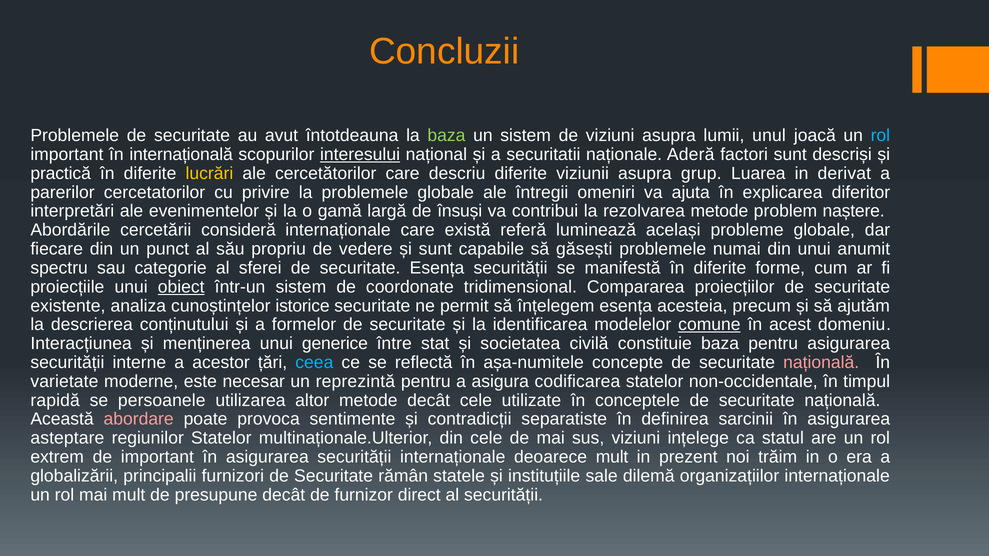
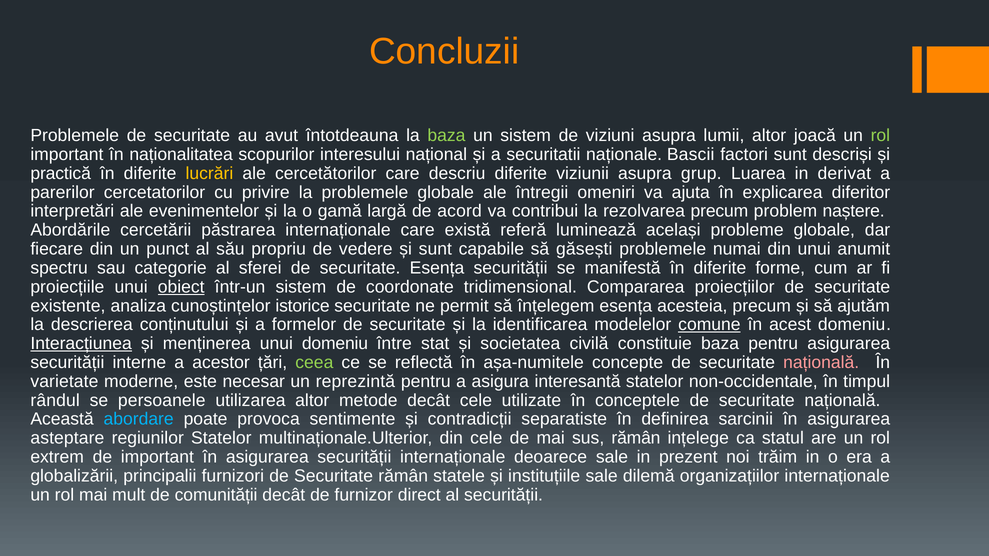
lumii unul: unul -> altor (769, 136)
rol colour: light blue -> light green (880, 136)
internațională: internațională -> naționalitatea (181, 155)
interesului underline: present -> none (360, 155)
Aderă: Aderă -> Bascii (691, 155)
însuși: însuși -> acord (460, 211)
rezolvarea metode: metode -> precum (719, 211)
consideră: consideră -> păstrarea (238, 230)
Interacțiunea underline: none -> present (81, 344)
unui generice: generice -> domeniu (335, 344)
ceea colour: light blue -> light green (314, 363)
codificarea: codificarea -> interesantă (578, 382)
rapidă: rapidă -> rândul (55, 401)
abordare colour: pink -> light blue (139, 419)
sus viziuni: viziuni -> rămân (636, 438)
deoarece mult: mult -> sale (612, 457)
presupune: presupune -> comunității (216, 495)
